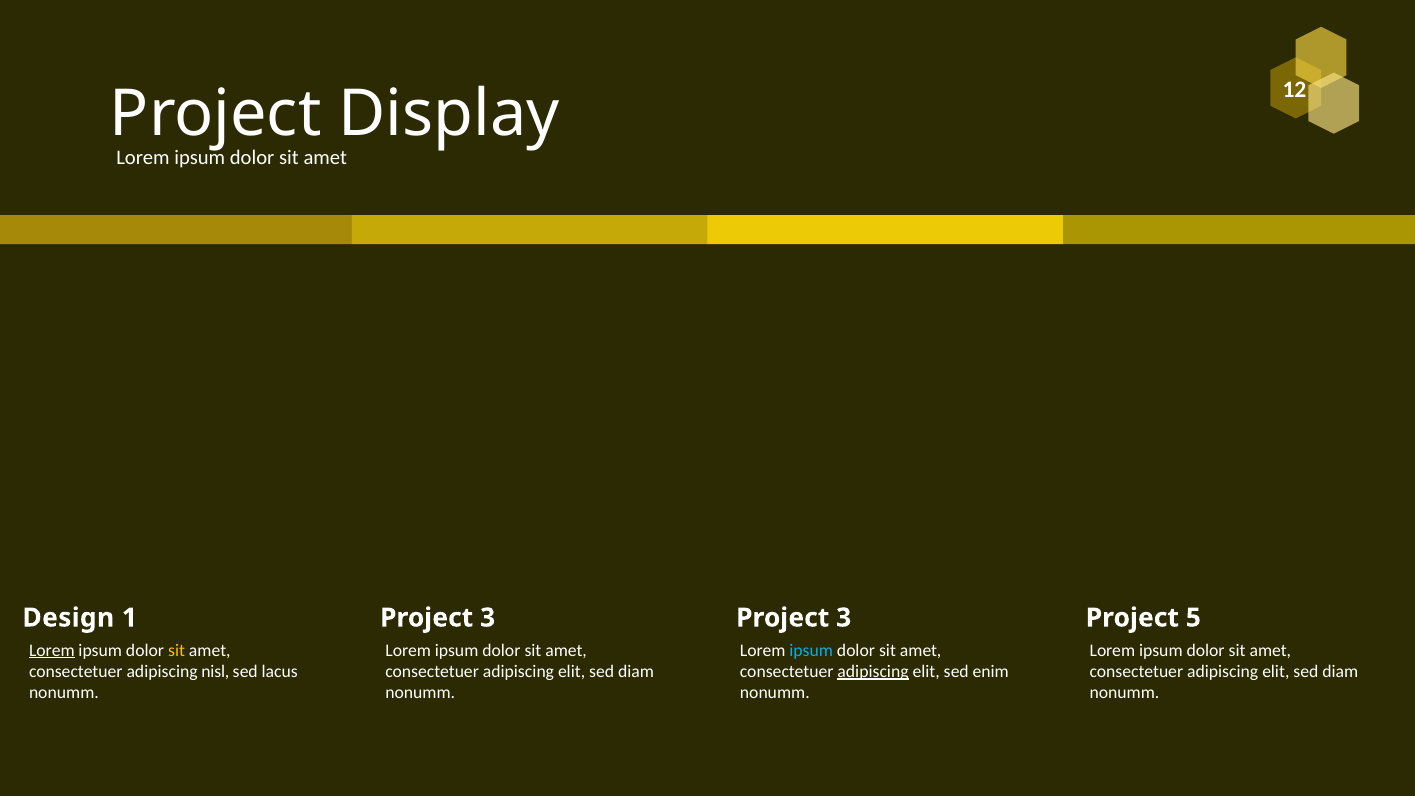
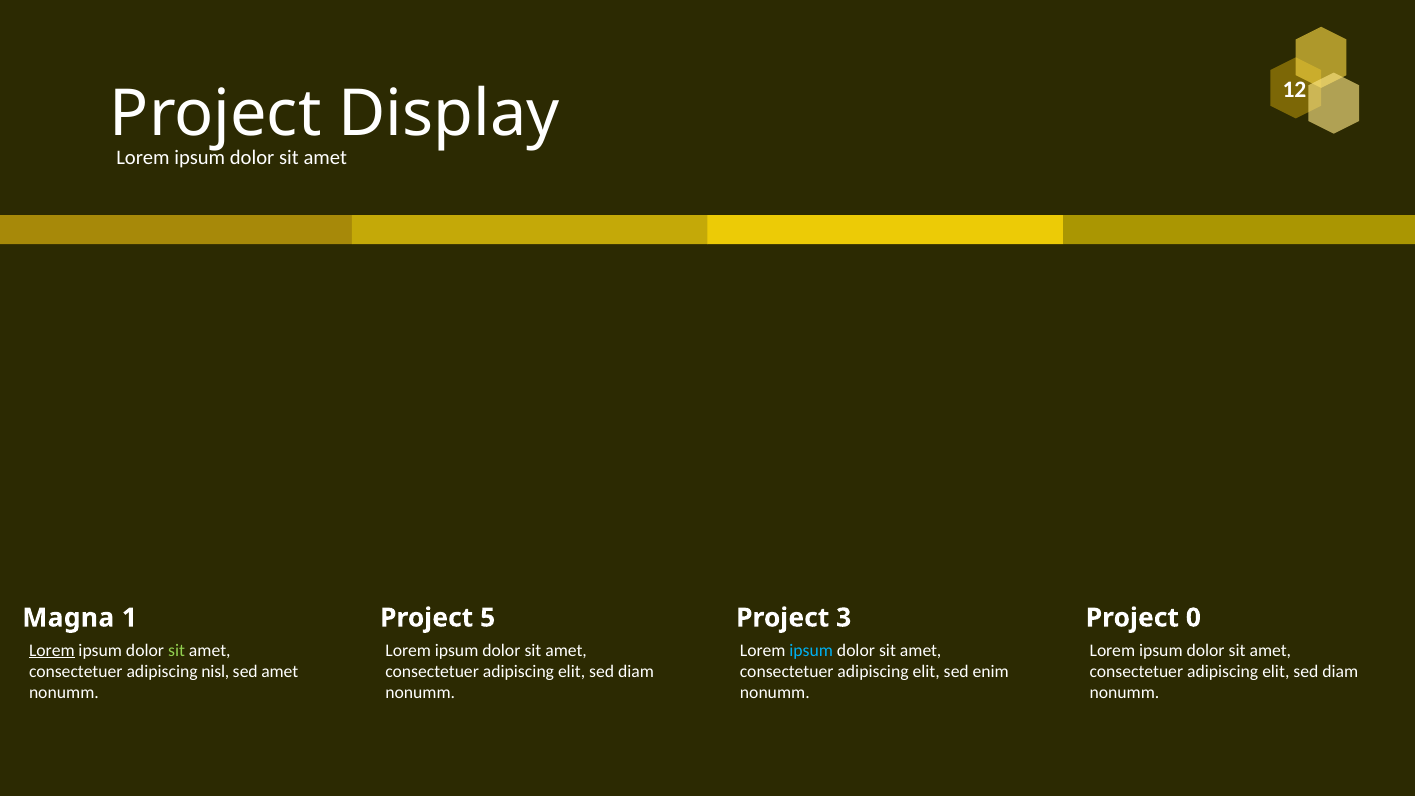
Design: Design -> Magna (68, 618)
3: 3 -> 5 (488, 618)
5: 5 -> 0 (1193, 618)
sit colour: yellow -> light green (177, 650)
sed lacus: lacus -> amet (280, 671)
adipiscing underline: present -> none (873, 671)
